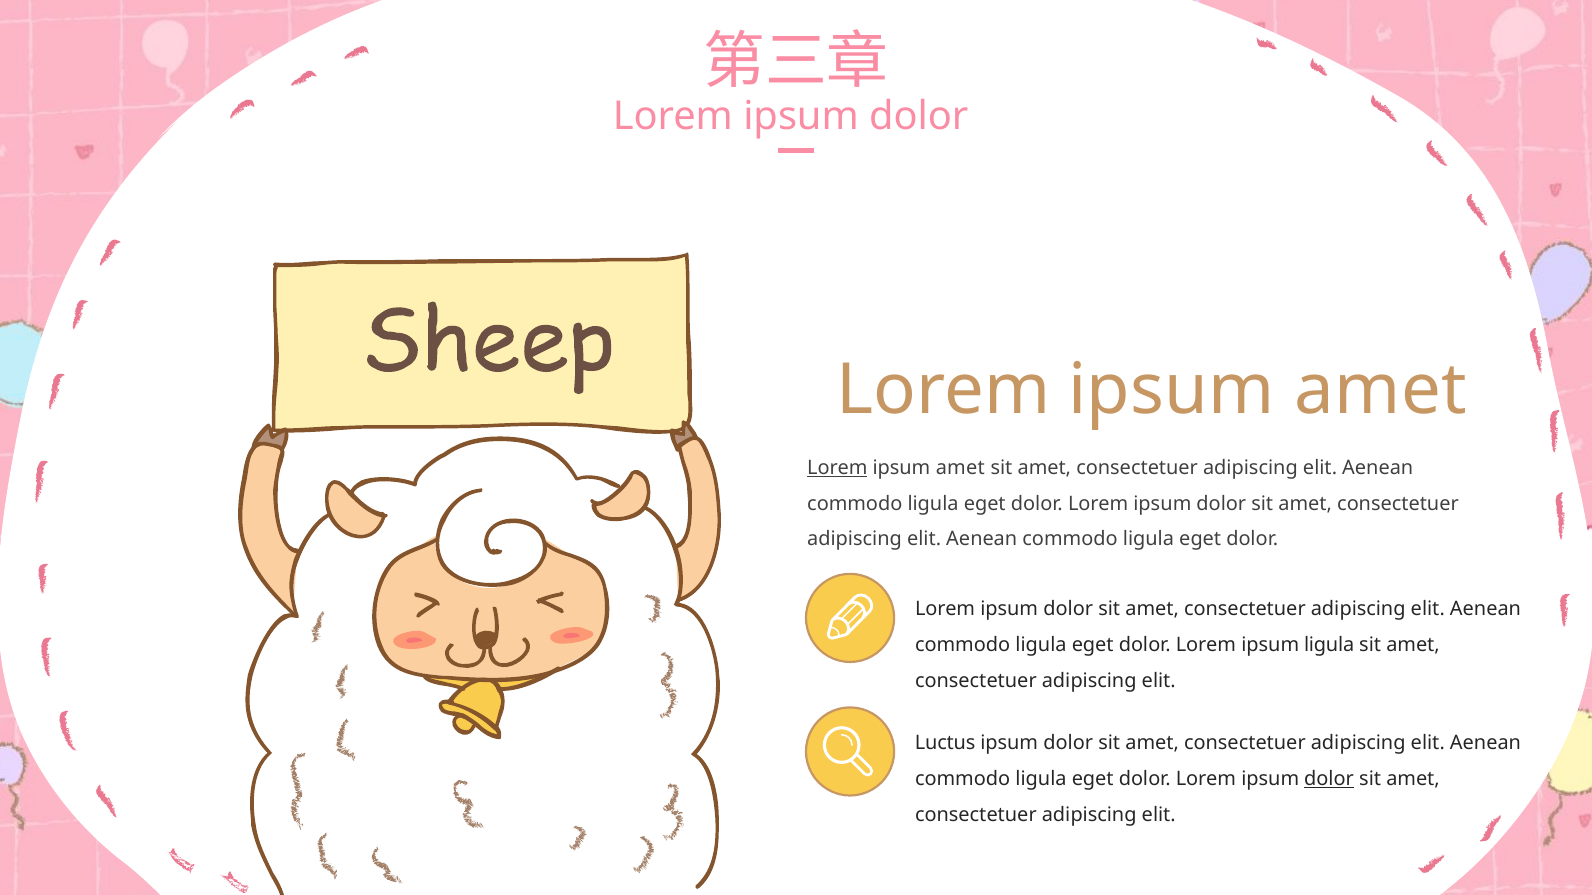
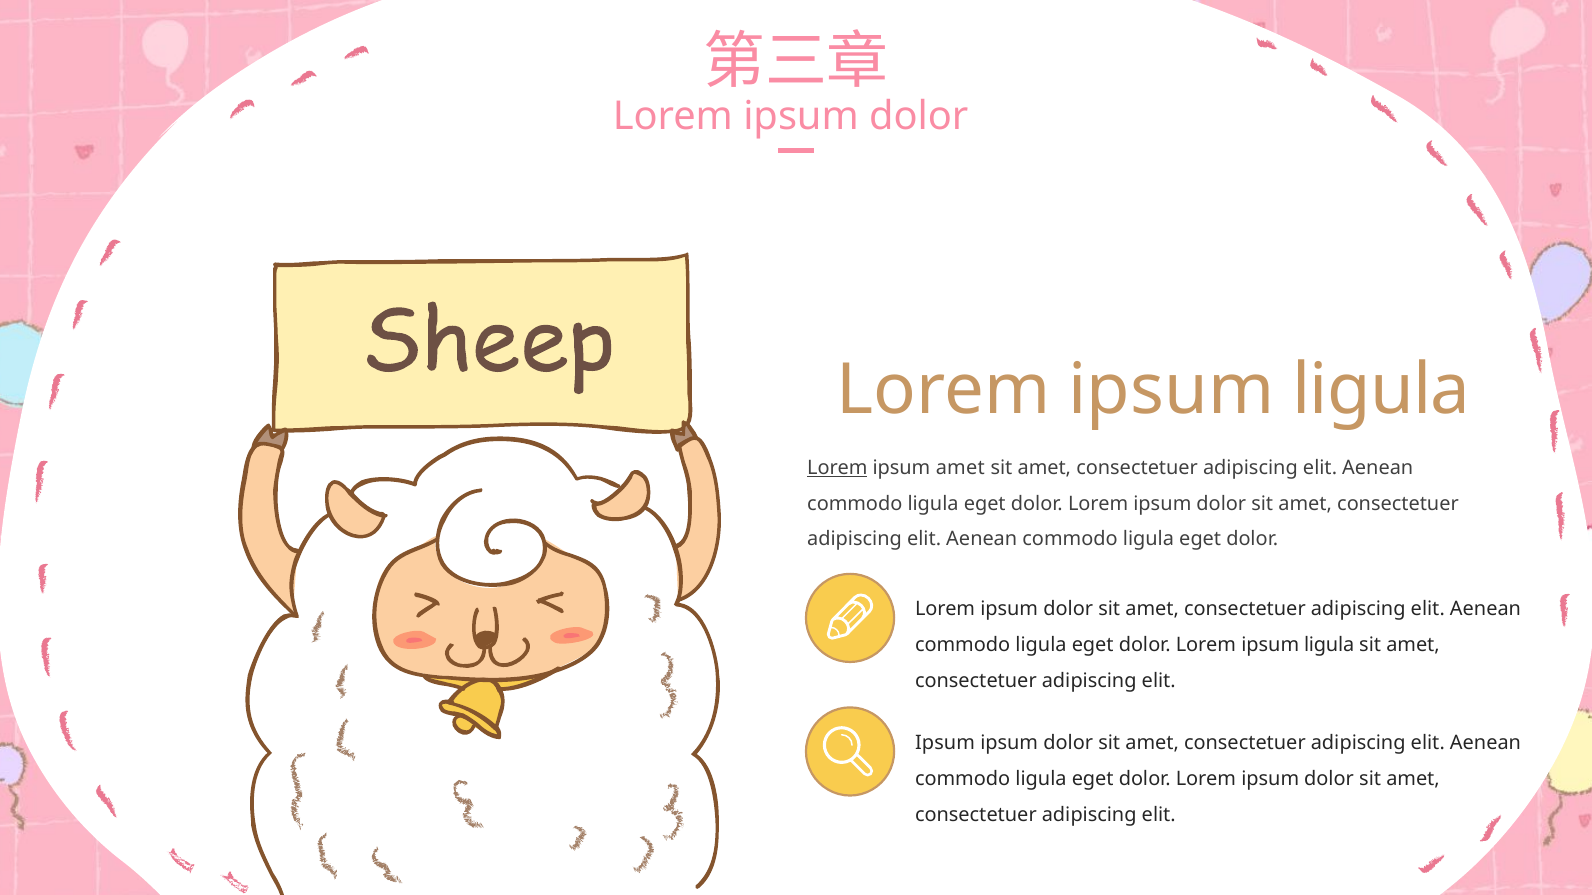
amet: amet -> ligula (1381, 390)
Luctus: Luctus -> Ipsum (945, 743)
dolor underline: present -> none (1329, 779)
